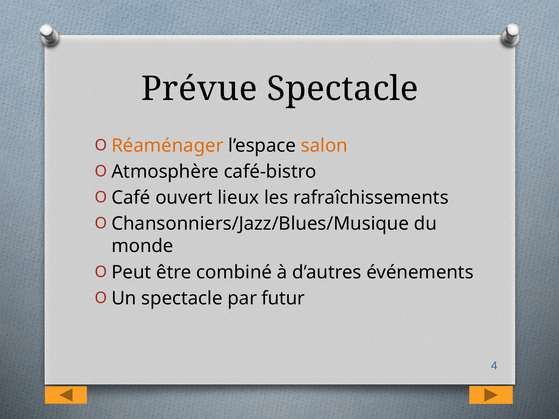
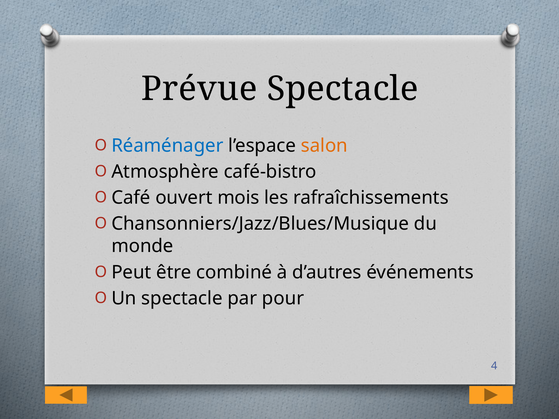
Réaménager colour: orange -> blue (167, 146)
lieux: lieux -> mois (238, 198)
futur: futur -> pour (283, 298)
